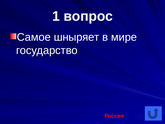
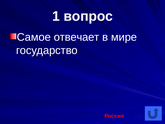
шныряет: шныряет -> отвечает (77, 37)
